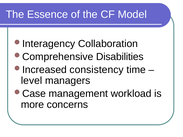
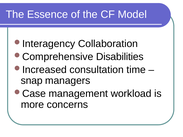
consistency: consistency -> consultation (97, 70)
level: level -> snap (32, 81)
